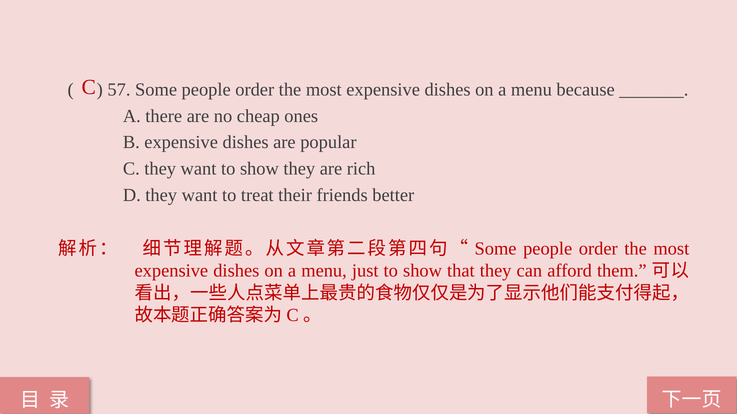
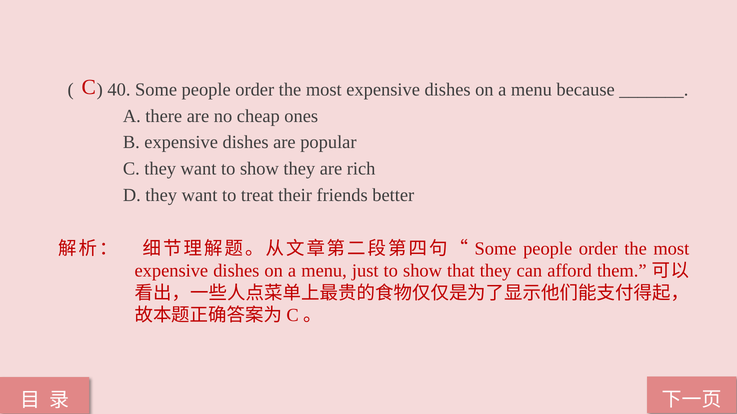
57: 57 -> 40 (119, 90)
